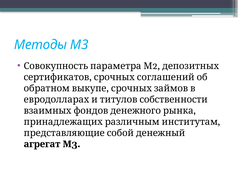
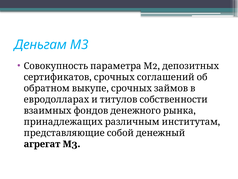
Методы: Методы -> Деньгам (41, 45)
